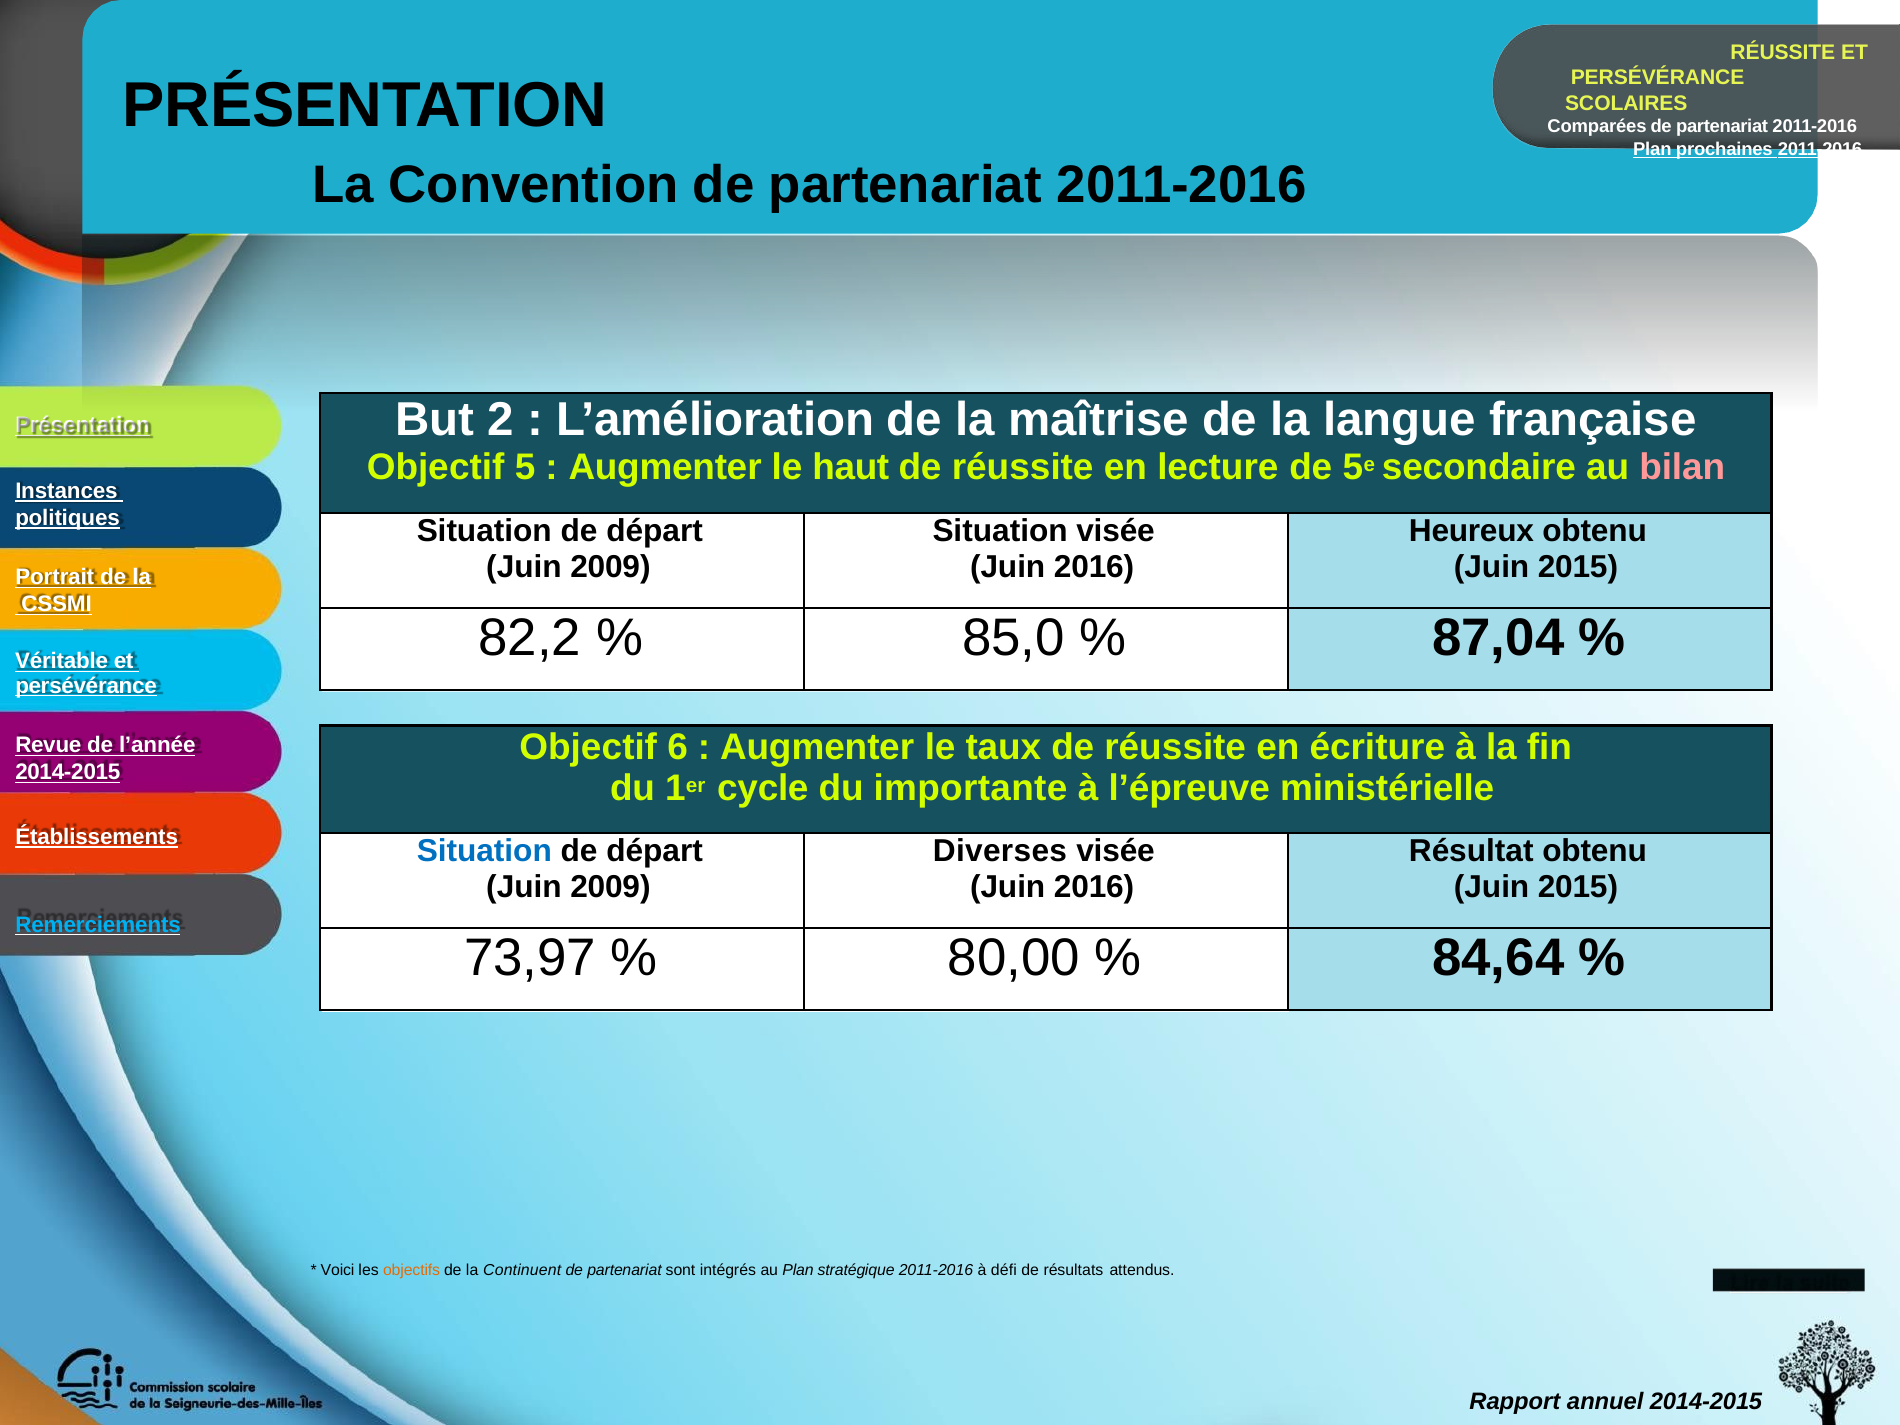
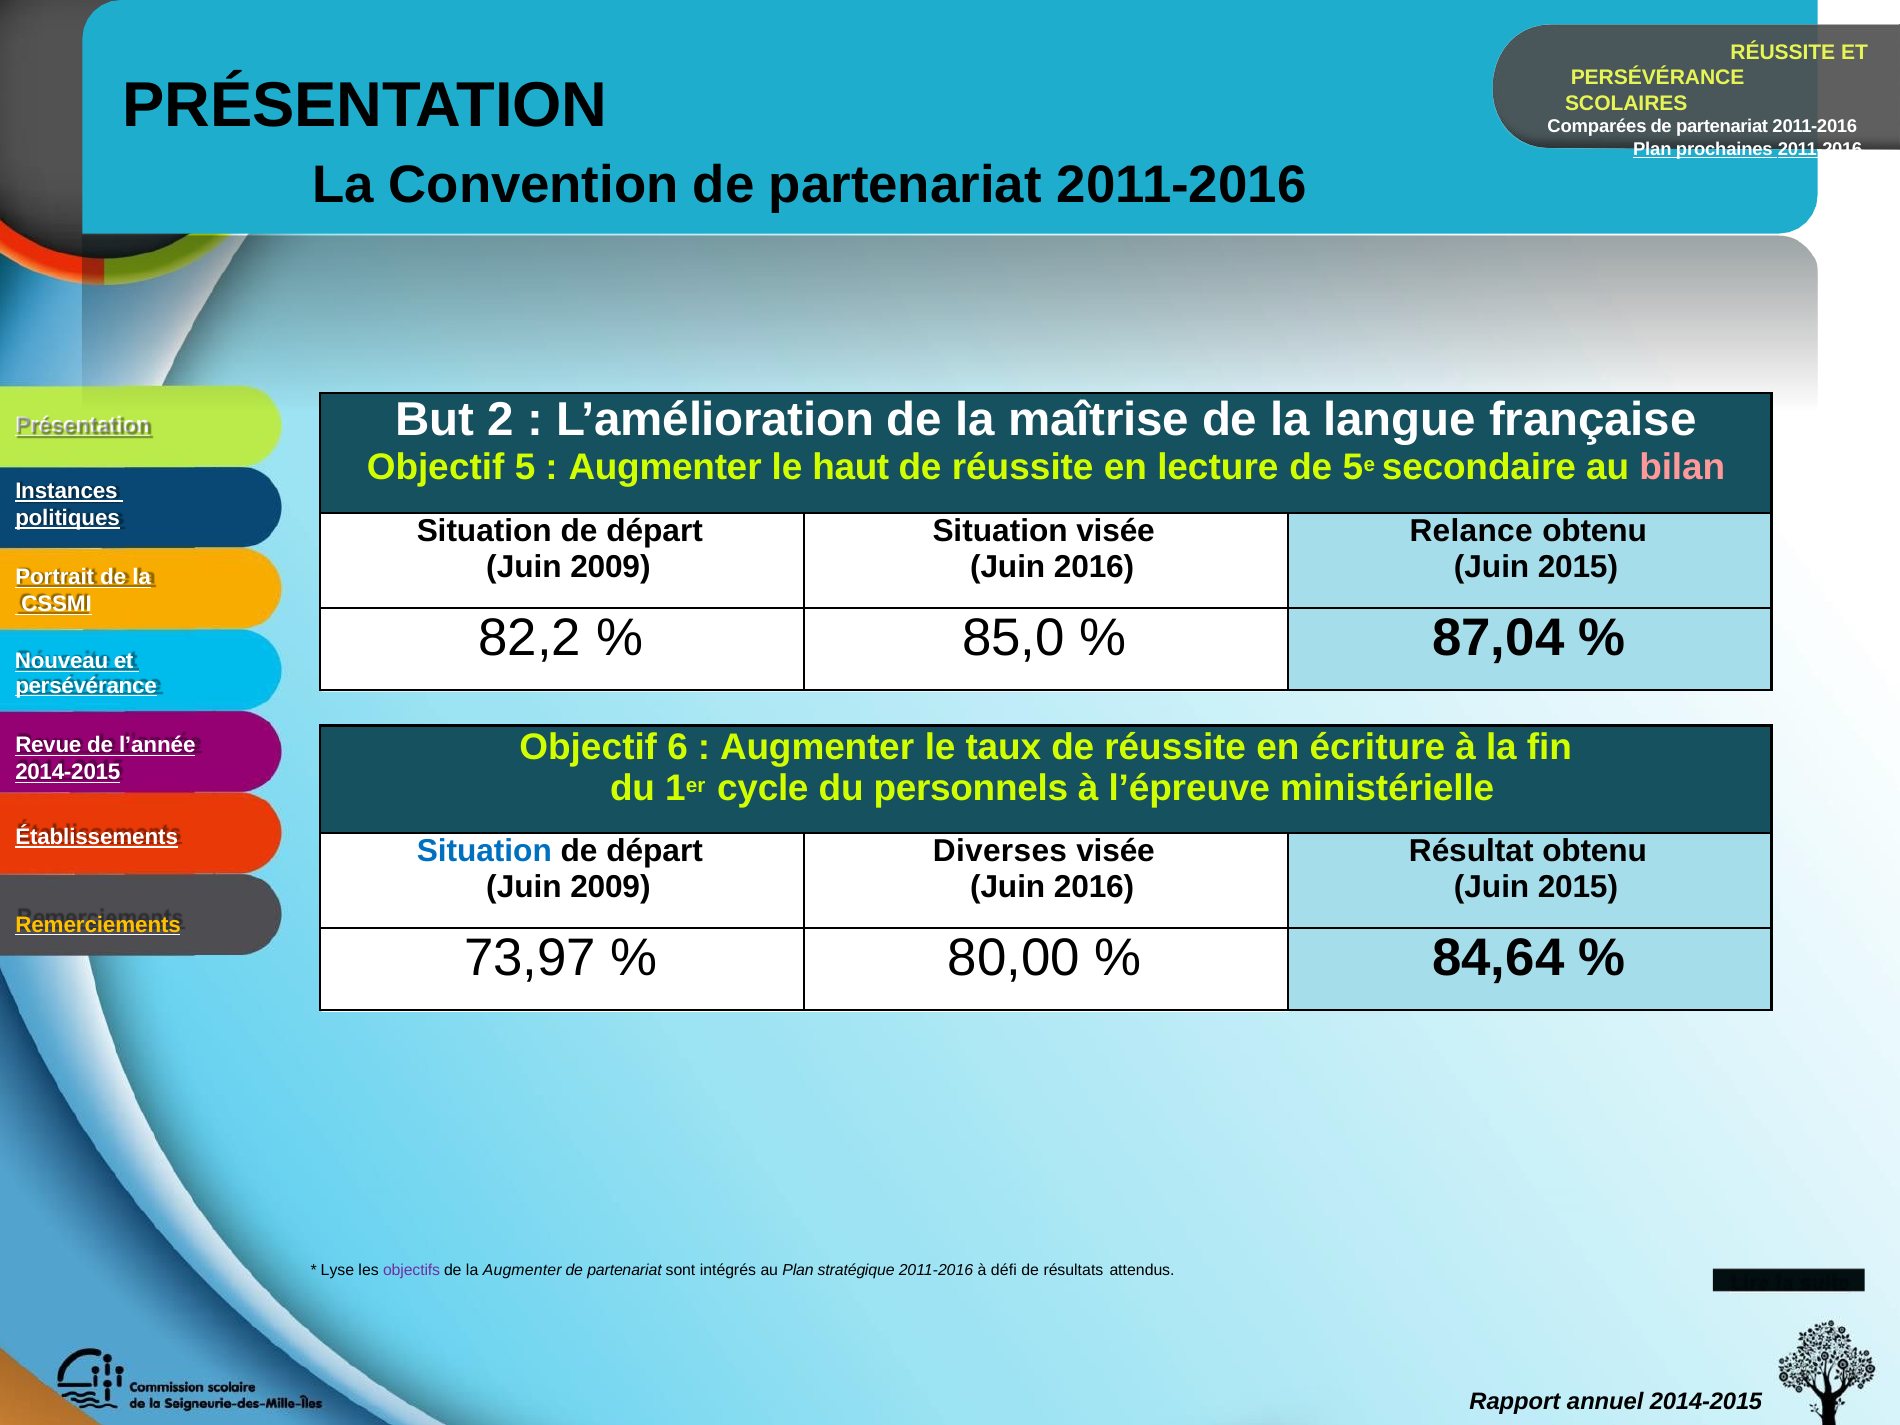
Heureux: Heureux -> Relance (1471, 531)
Véritable: Véritable -> Nouveau (62, 661)
importante: importante -> personnels (971, 788)
Remerciements colour: light blue -> yellow (98, 925)
Voici: Voici -> Lyse (337, 1270)
objectifs colour: orange -> purple (412, 1270)
la Continuent: Continuent -> Augmenter (522, 1270)
